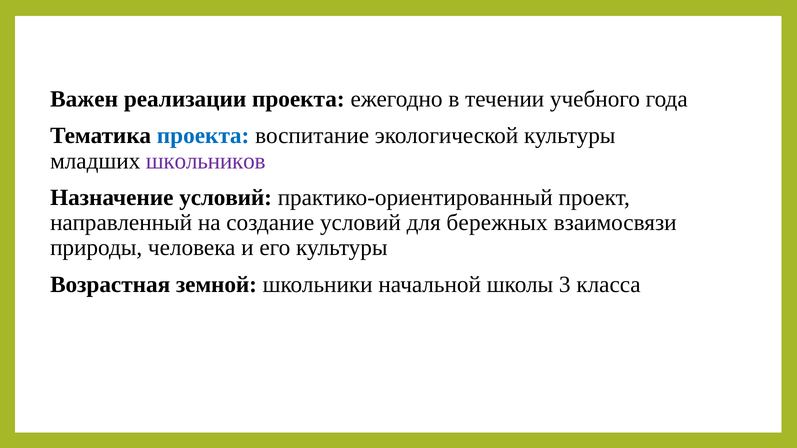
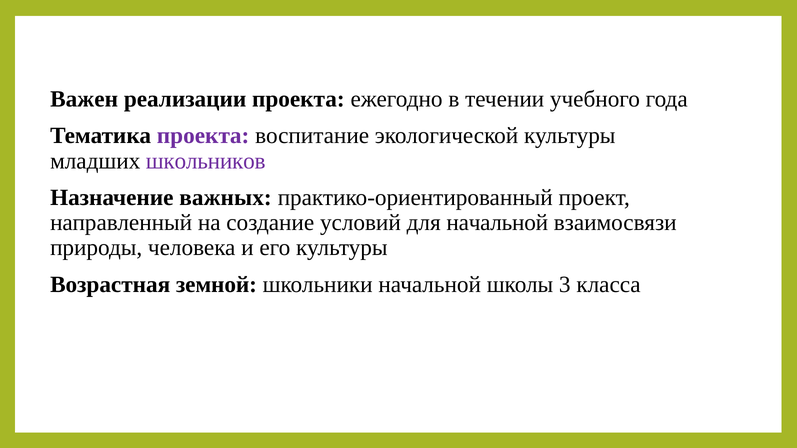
проекта colour: blue -> purple (203, 136)
Назначение условий: условий -> важных (226, 198)
для бережных: бережных -> начальной (497, 223)
